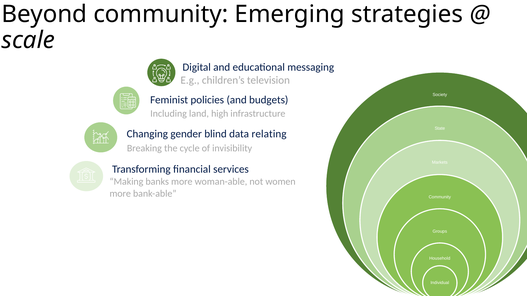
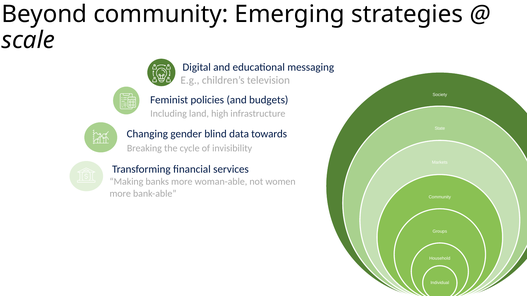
relating: relating -> towards (269, 134)
